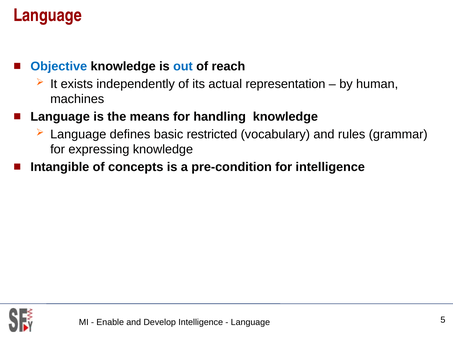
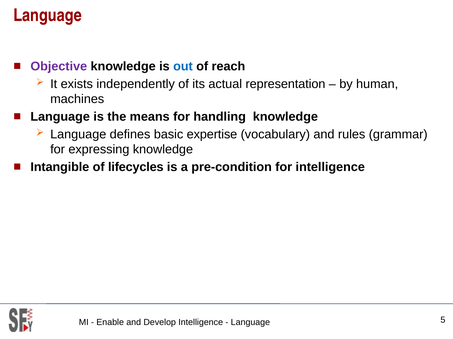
Objective colour: blue -> purple (59, 66)
restricted: restricted -> expertise (212, 135)
concepts: concepts -> lifecycles (136, 167)
